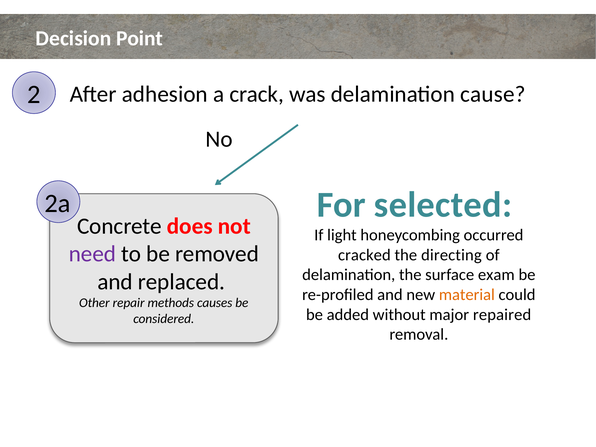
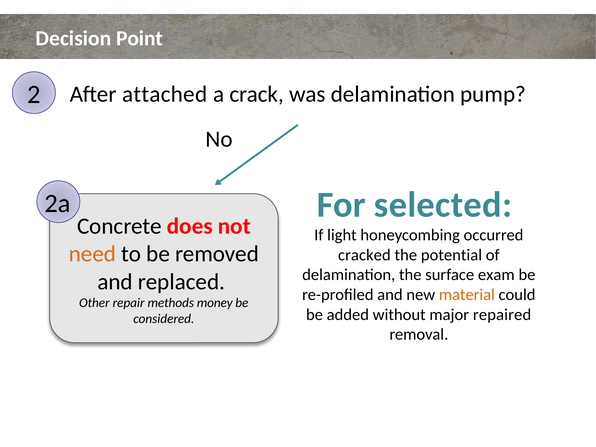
adhesion: adhesion -> attached (165, 94)
cause: cause -> pump (493, 94)
need colour: purple -> orange (92, 254)
directing: directing -> potential (451, 255)
causes: causes -> money (215, 303)
